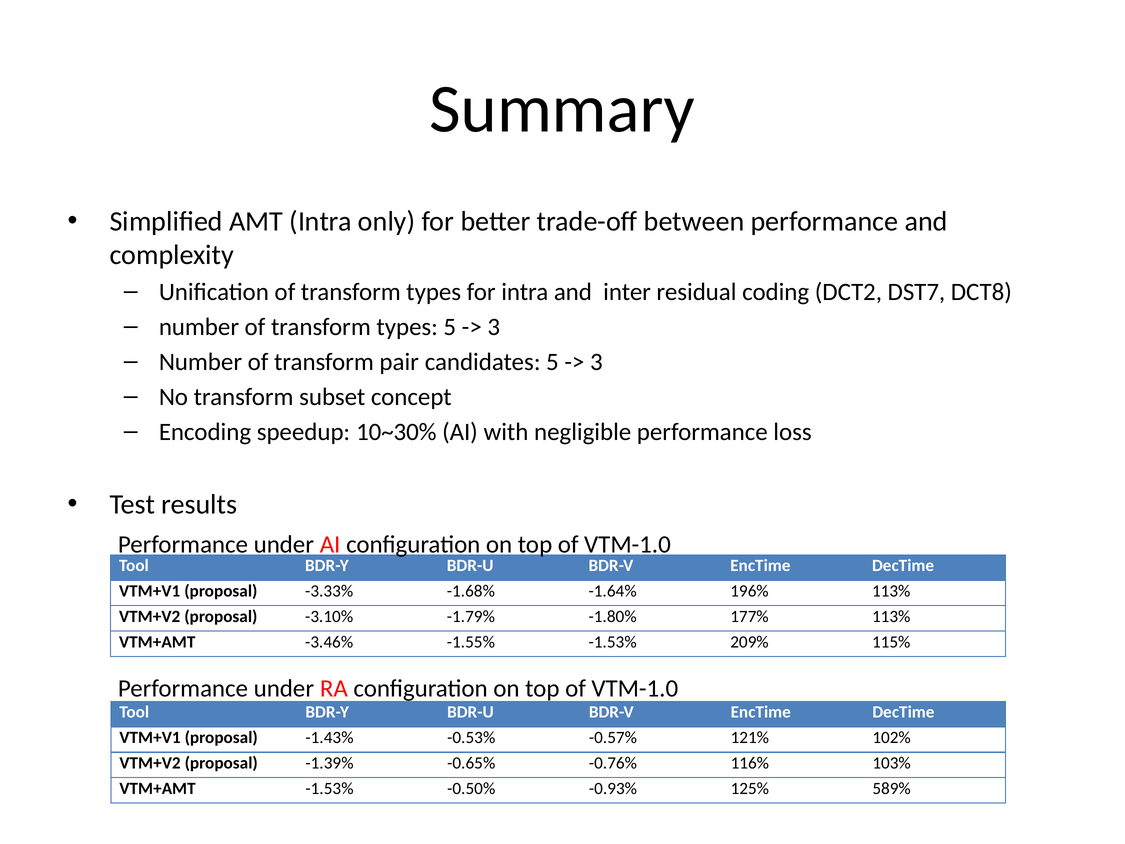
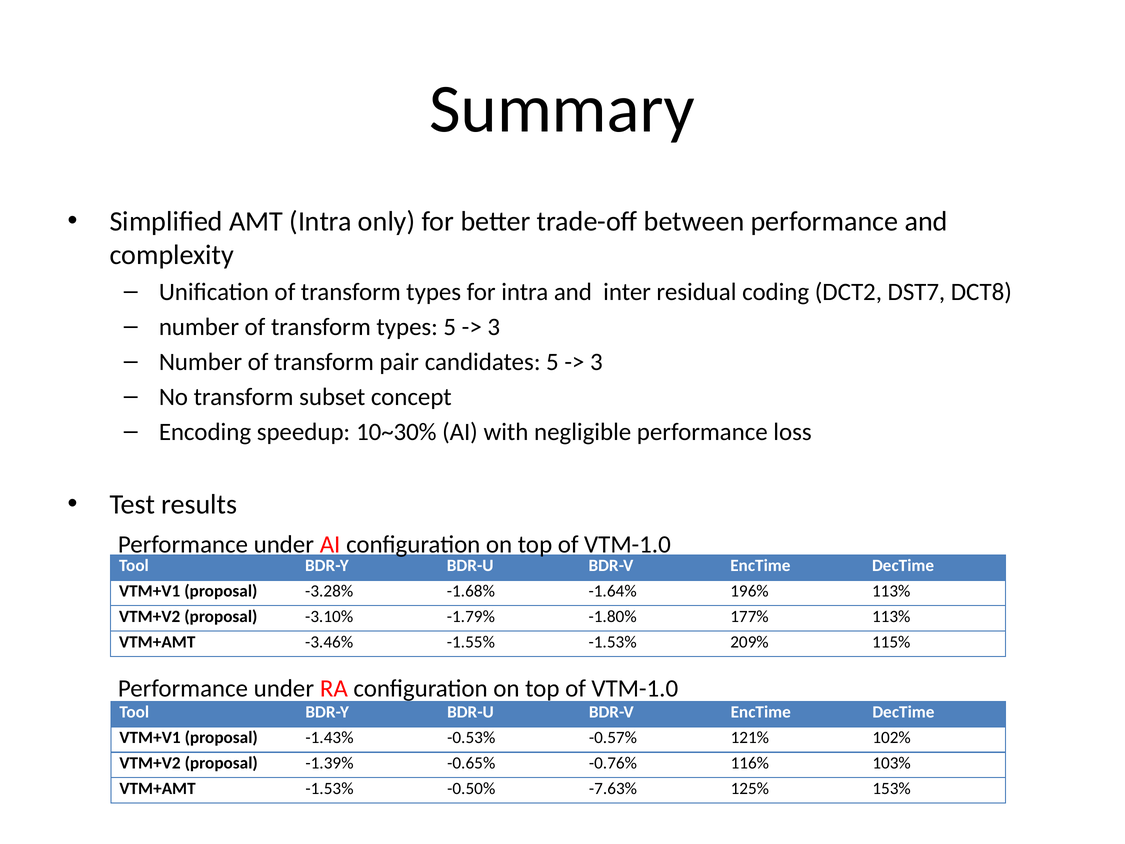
-3.33%: -3.33% -> -3.28% (329, 591)
-0.93%: -0.93% -> -7.63% (613, 788)
589%: 589% -> 153% (892, 788)
